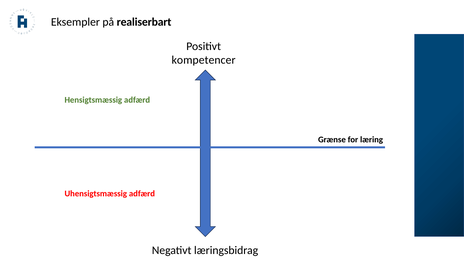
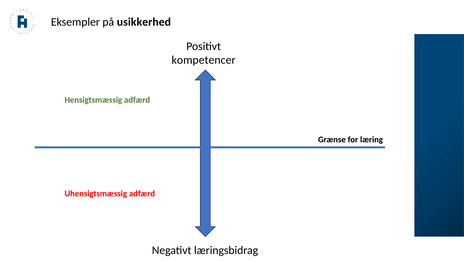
realiserbart: realiserbart -> usikkerhed (144, 22)
